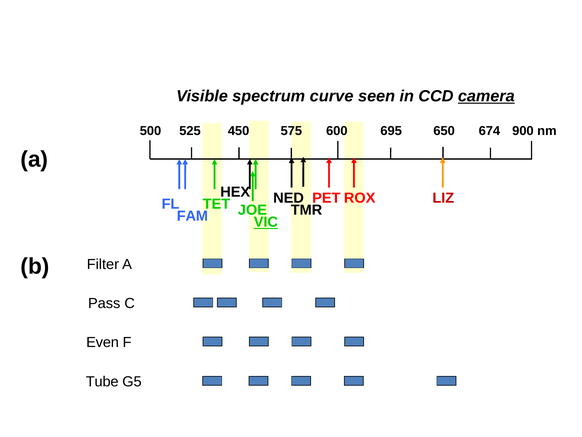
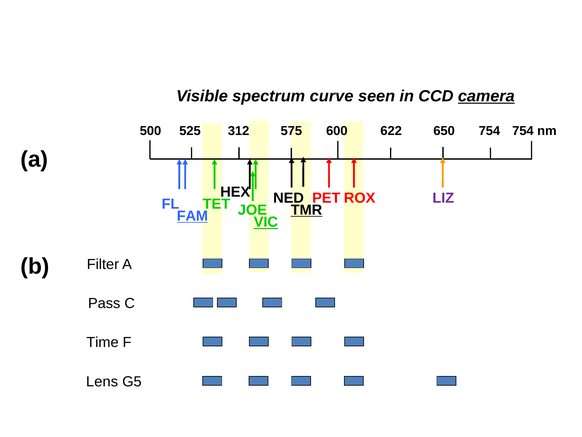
450: 450 -> 312 (239, 131)
695: 695 -> 622 (391, 131)
650 674: 674 -> 754 (489, 131)
600 900: 900 -> 754 (523, 131)
LIZ colour: red -> purple (443, 198)
TMR underline: none -> present (307, 210)
FAM underline: none -> present (192, 216)
Even: Even -> Time (102, 342)
Tube: Tube -> Lens (102, 381)
